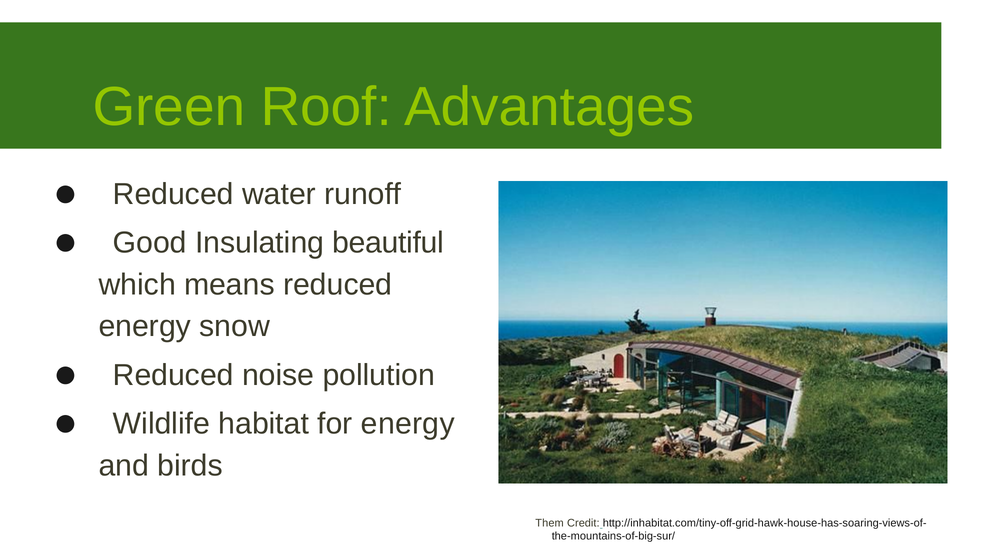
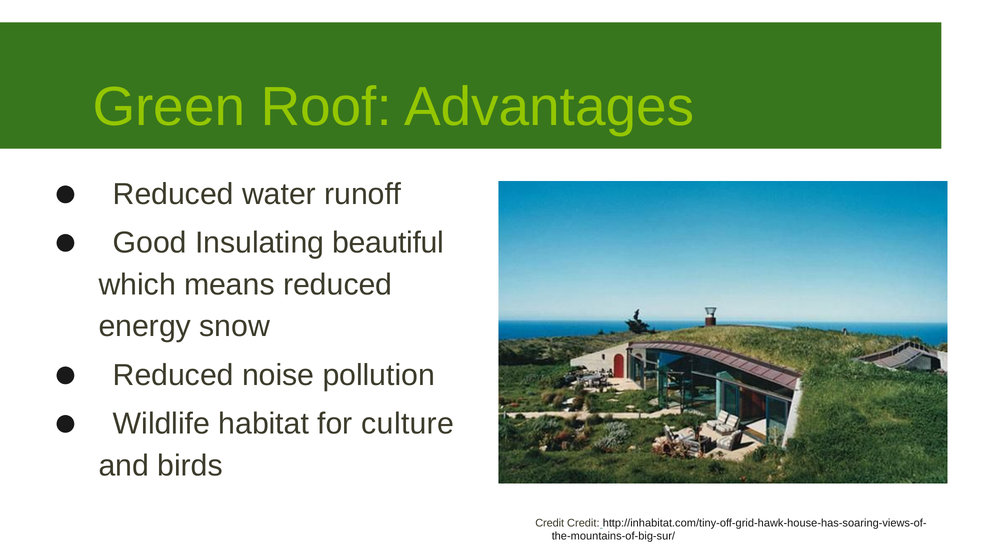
for energy: energy -> culture (408, 423)
Them: Them -> Credit (550, 523)
